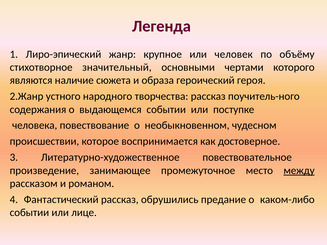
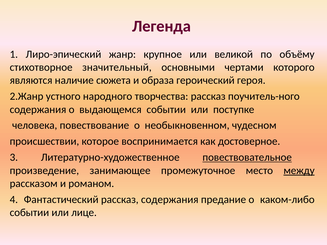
человек: человек -> великой (234, 54)
повествовательное underline: none -> present (247, 158)
рассказ обрушились: обрушились -> содержания (170, 200)
